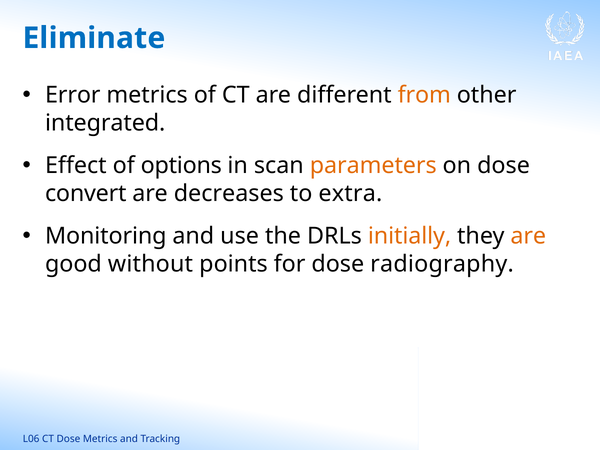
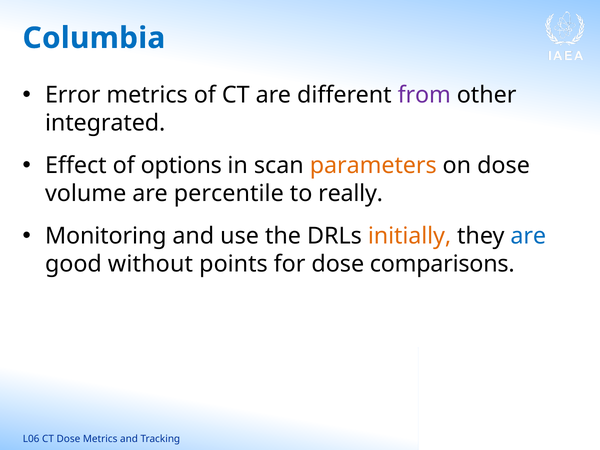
Eliminate: Eliminate -> Columbia (94, 38)
from colour: orange -> purple (424, 95)
convert: convert -> volume (86, 194)
decreases: decreases -> percentile (229, 194)
extra: extra -> really (351, 194)
are colour: orange -> blue (528, 236)
radiography: radiography -> comparisons (442, 264)
